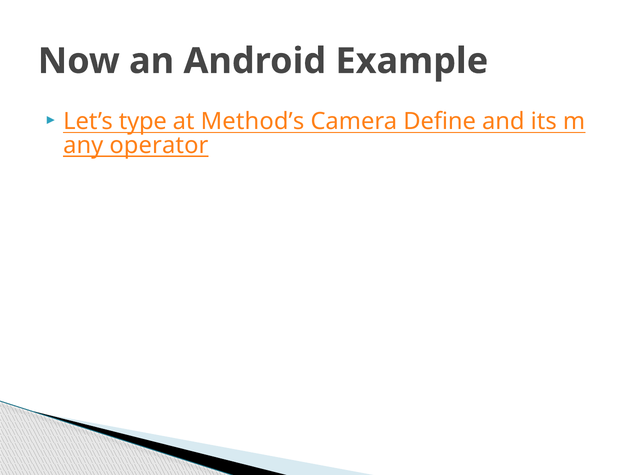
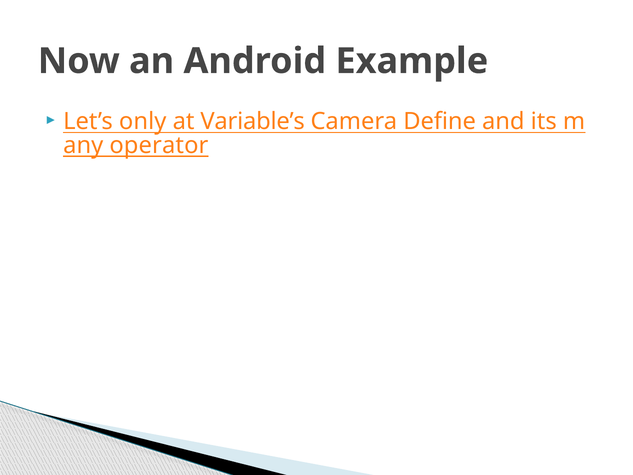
type: type -> only (143, 122)
Method’s: Method’s -> Variable’s (253, 122)
